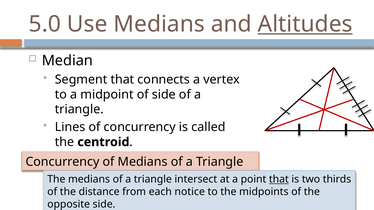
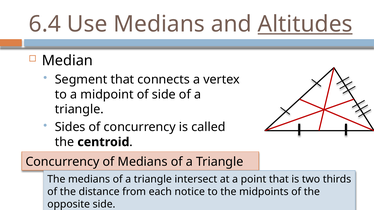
5.0: 5.0 -> 6.4 (45, 24)
Lines: Lines -> Sides (70, 127)
that underline: present -> none (279, 180)
